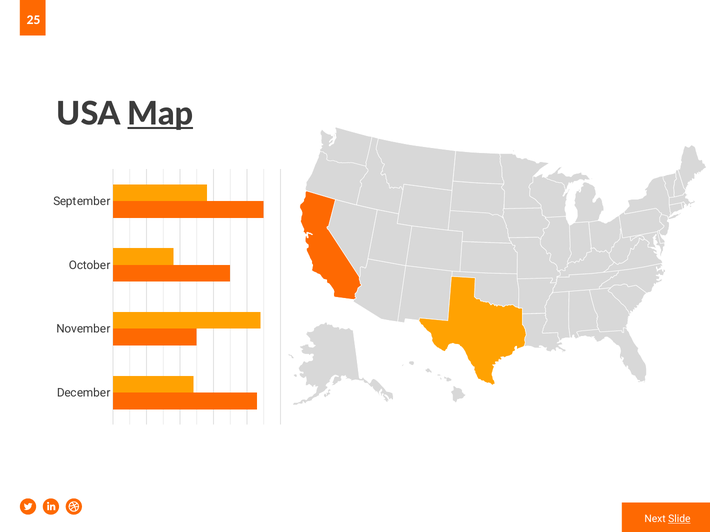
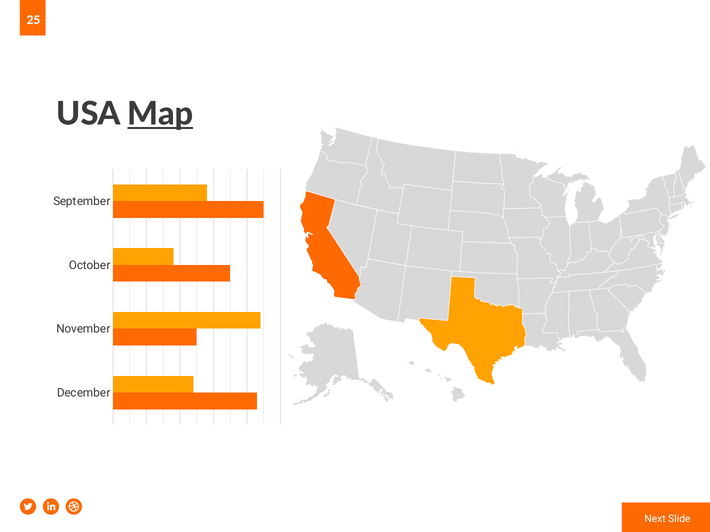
Slide underline: present -> none (679, 519)
